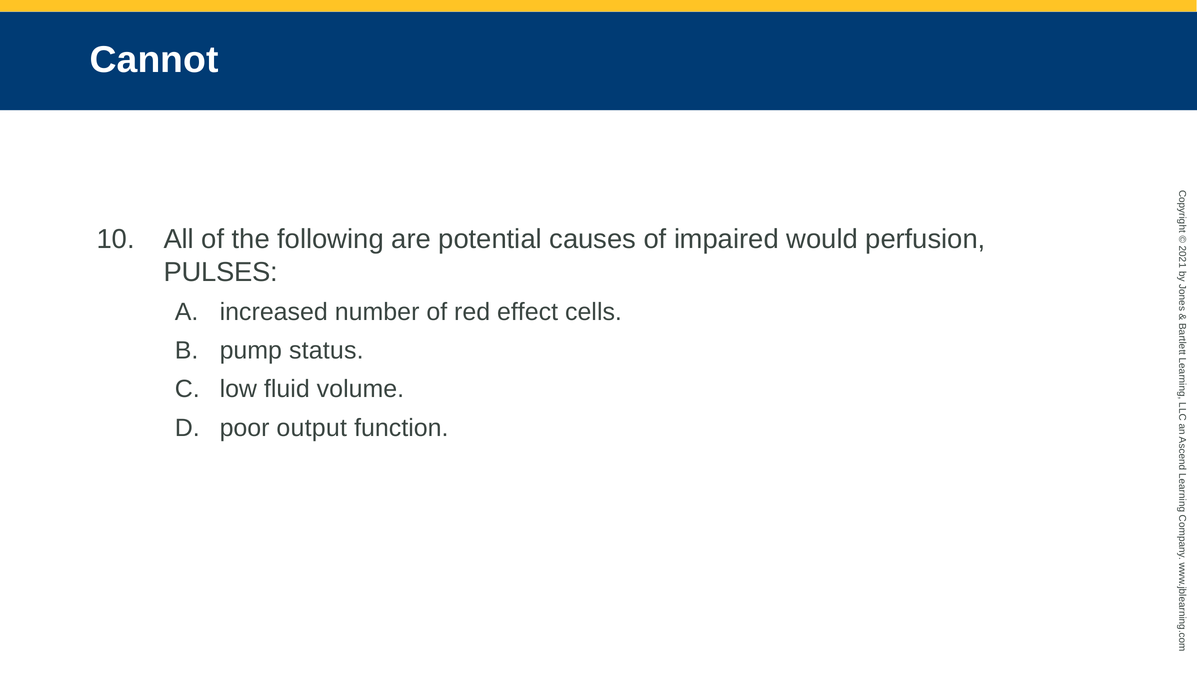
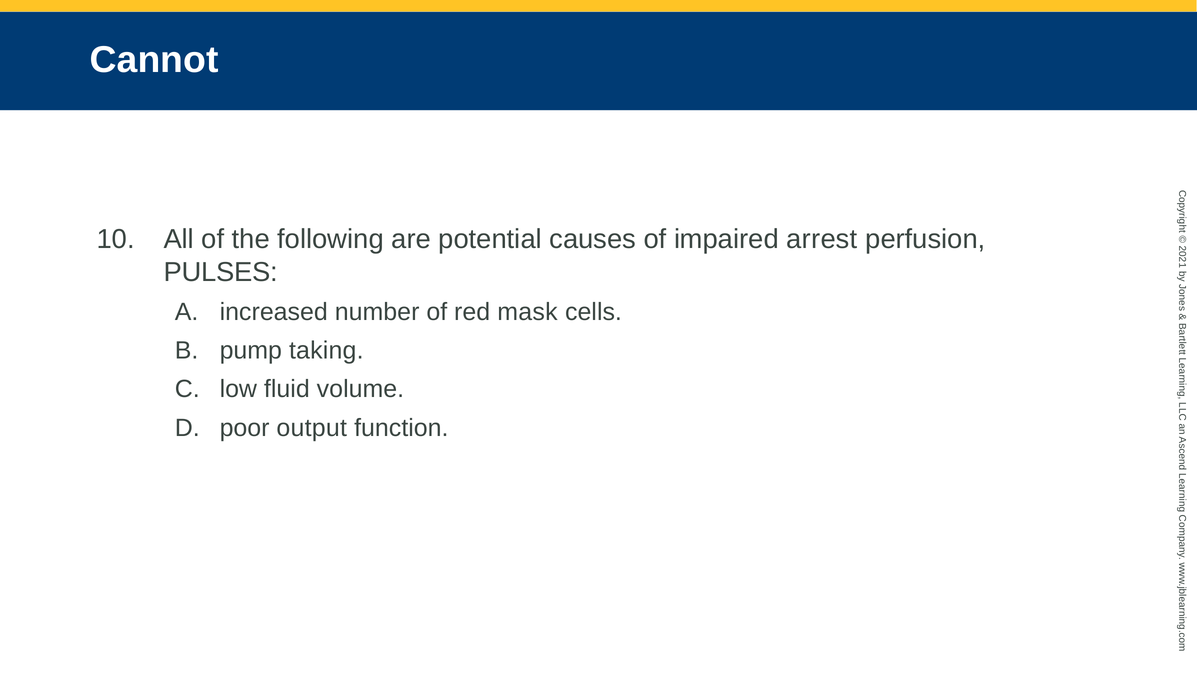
would: would -> arrest (822, 239)
effect: effect -> mask (527, 312)
status: status -> taking (326, 351)
